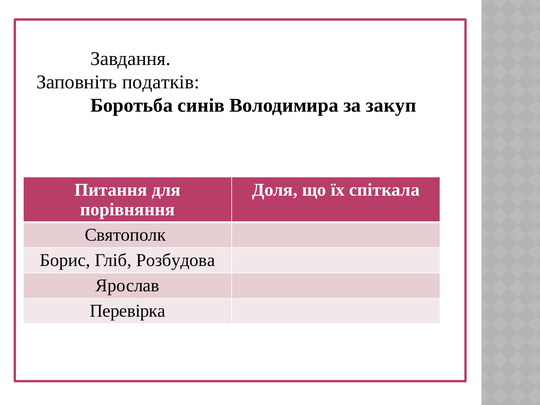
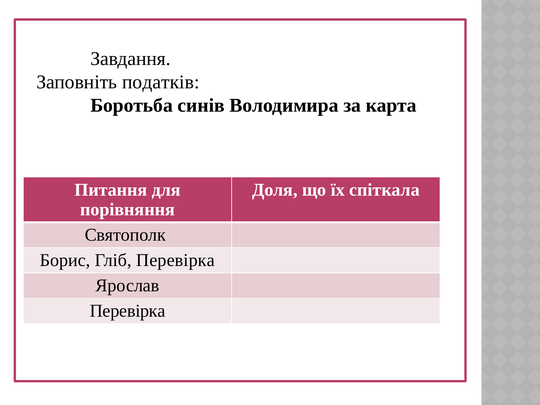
закуп: закуп -> карта (391, 106)
Гліб Розбудова: Розбудова -> Перевірка (175, 260)
